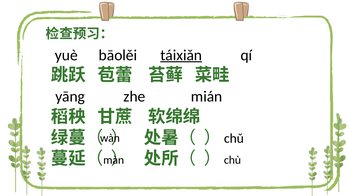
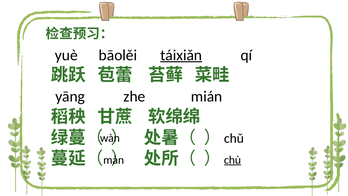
chù underline: none -> present (232, 160)
